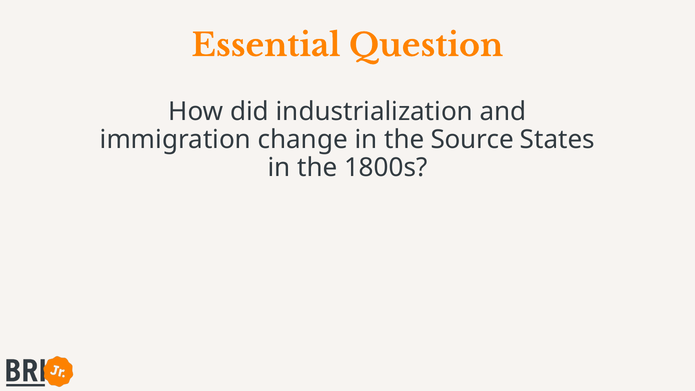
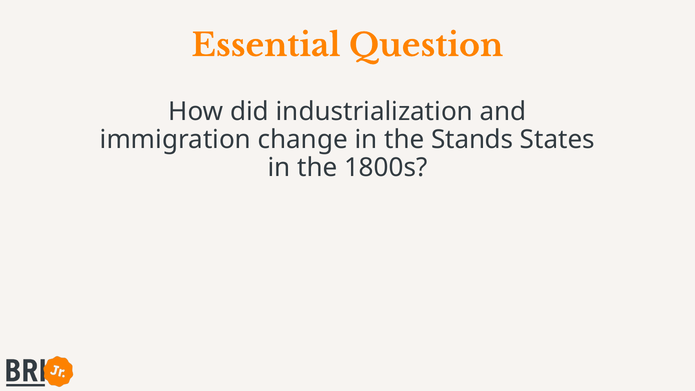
Source: Source -> Stands (472, 140)
